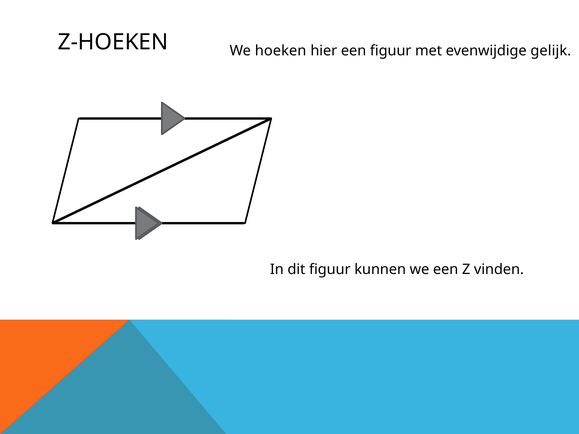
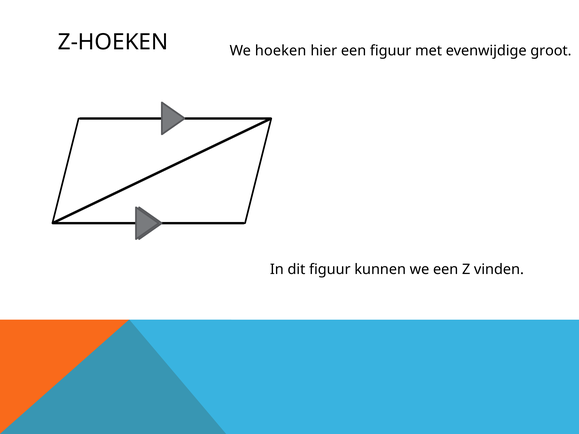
gelijk: gelijk -> groot (551, 51)
